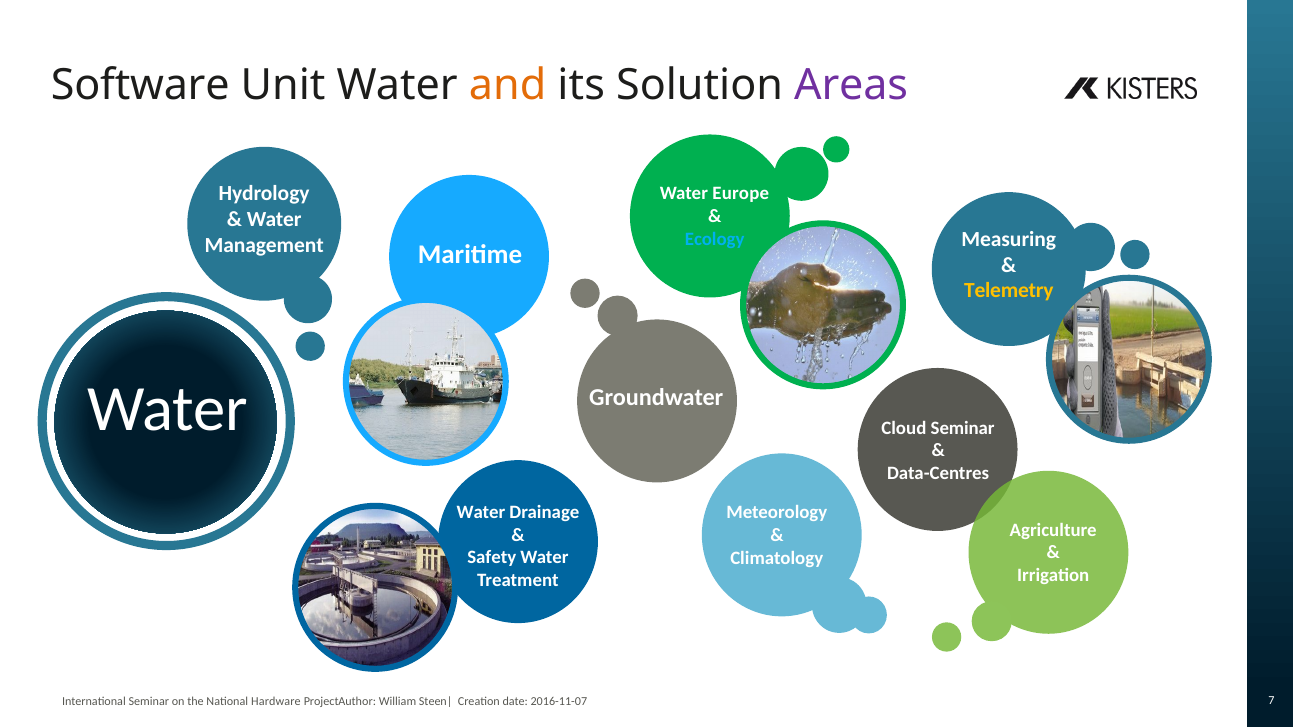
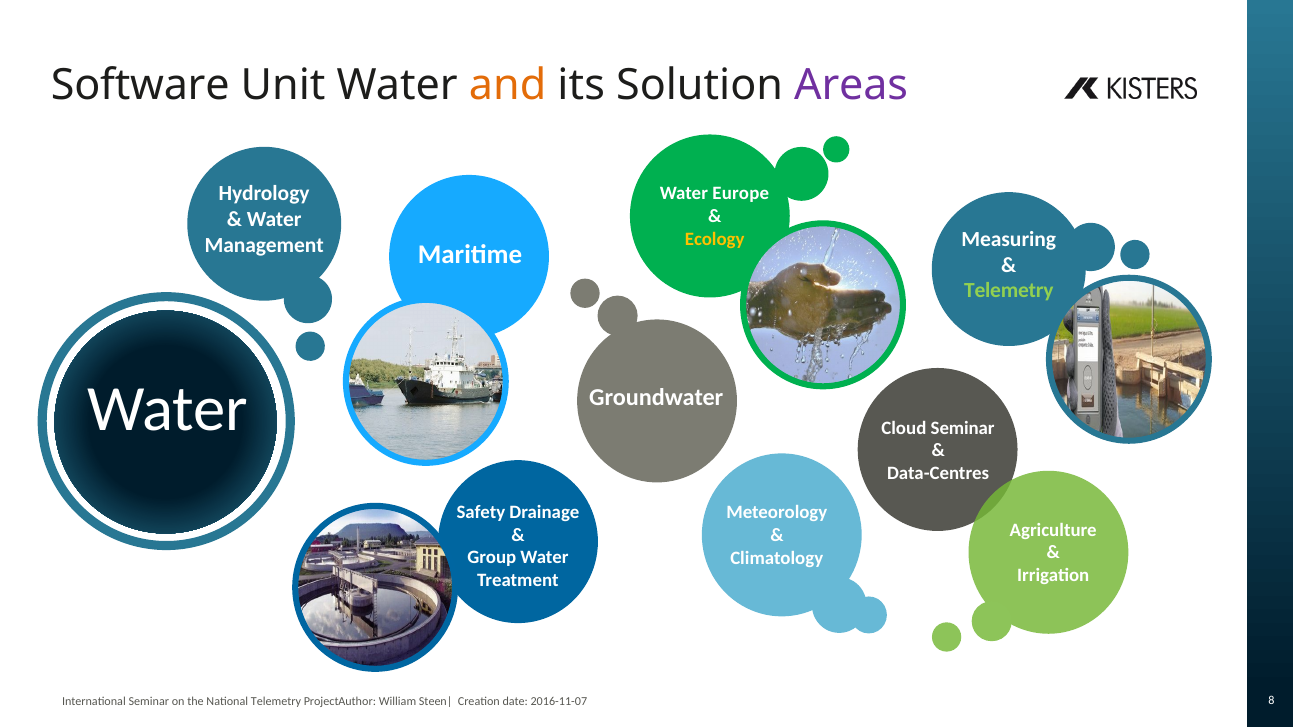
Ecology colour: light blue -> yellow (715, 239)
Telemetry colour: yellow -> light green (1009, 291)
Water: Water -> Safety (481, 513)
Safety: Safety -> Group (492, 558)
Hardware: Hardware -> Telemetry (276, 702)
7: 7 -> 8 (1272, 701)
